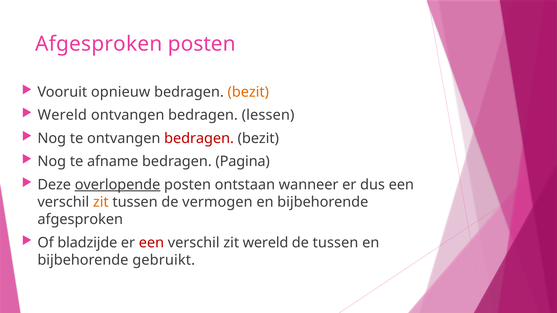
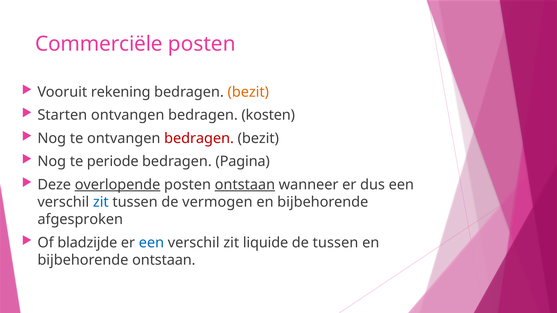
Afgesproken: Afgesproken -> Commerciële (99, 44)
opnieuw: opnieuw -> rekening (121, 92)
Wereld: Wereld -> Starten (62, 115)
lessen: lessen -> kosten (268, 115)
afname: afname -> periode (113, 162)
ontstaan underline: none -> present (245, 185)
zit colour: orange -> blue (101, 202)
een colour: red -> blue (151, 243)
zit wereld: wereld -> liquide (266, 243)
bijbehorende gebruikt: gebruikt -> ontstaan (164, 260)
